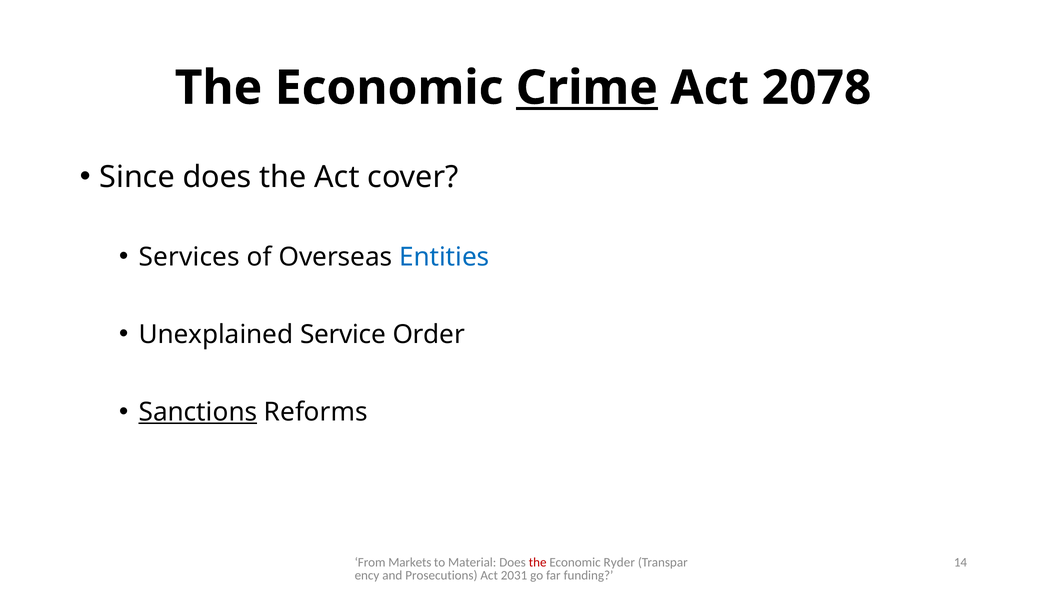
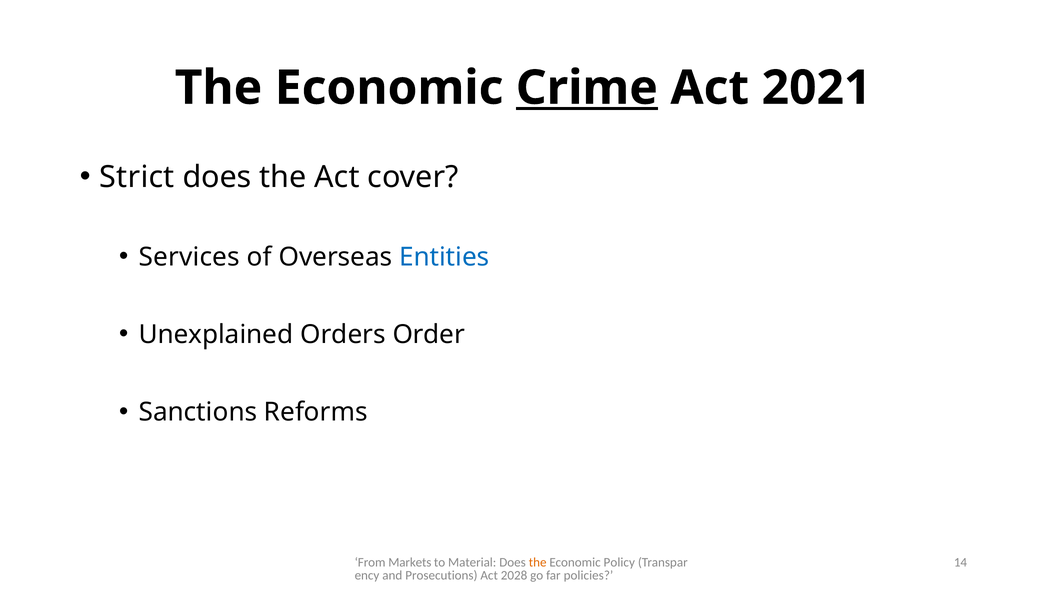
2078: 2078 -> 2021 (817, 88)
Since: Since -> Strict (137, 177)
Service: Service -> Orders (343, 334)
Sanctions underline: present -> none (198, 412)
the colour: red -> orange (538, 562)
Ryder: Ryder -> Policy (619, 562)
2031: 2031 -> 2028 (514, 575)
funding: funding -> policies (588, 575)
